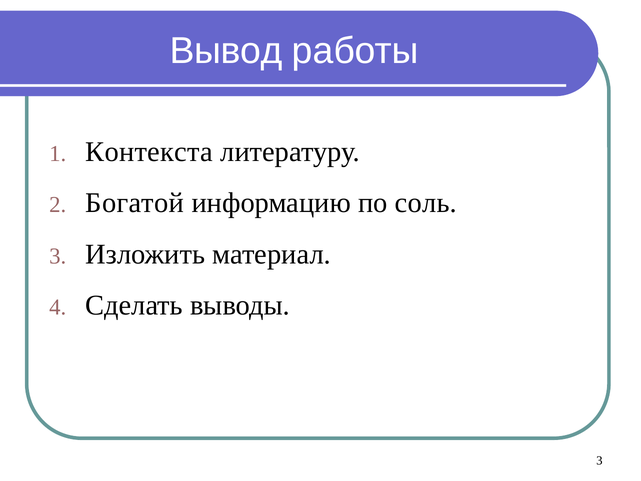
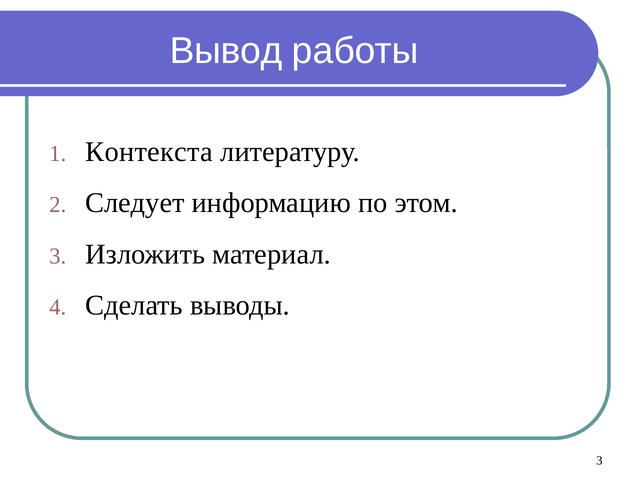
Богатой: Богатой -> Следует (135, 203)
соль: соль -> этом (426, 203)
